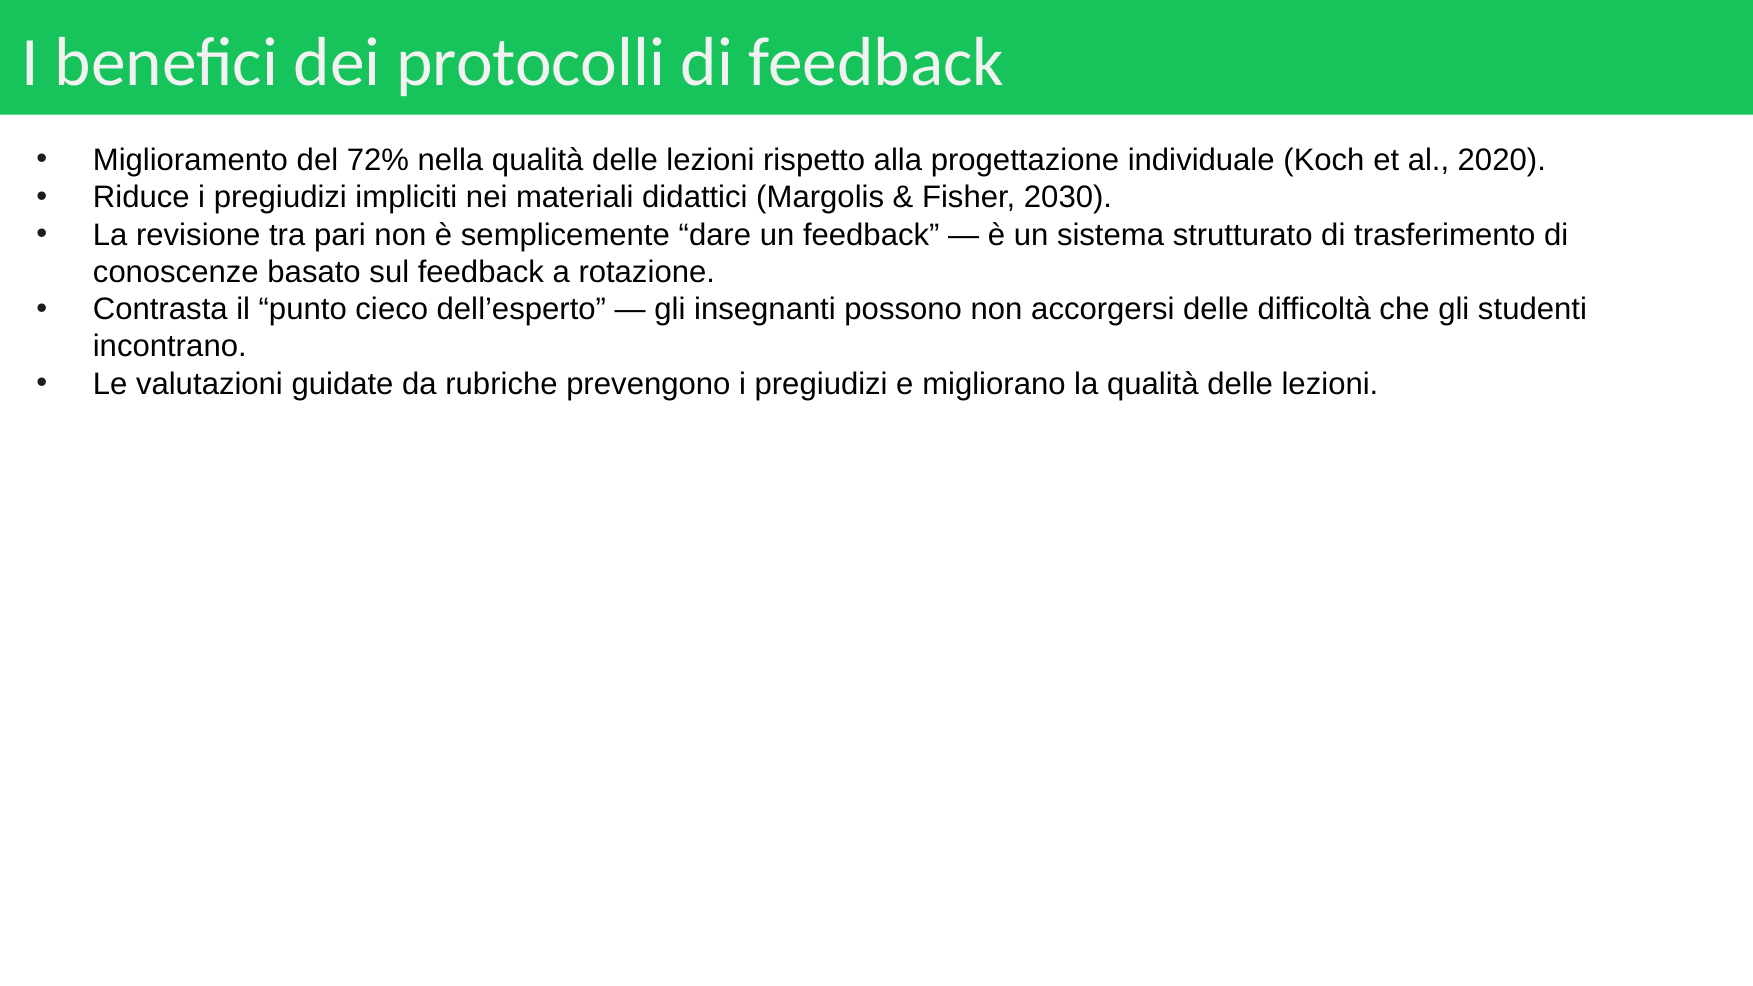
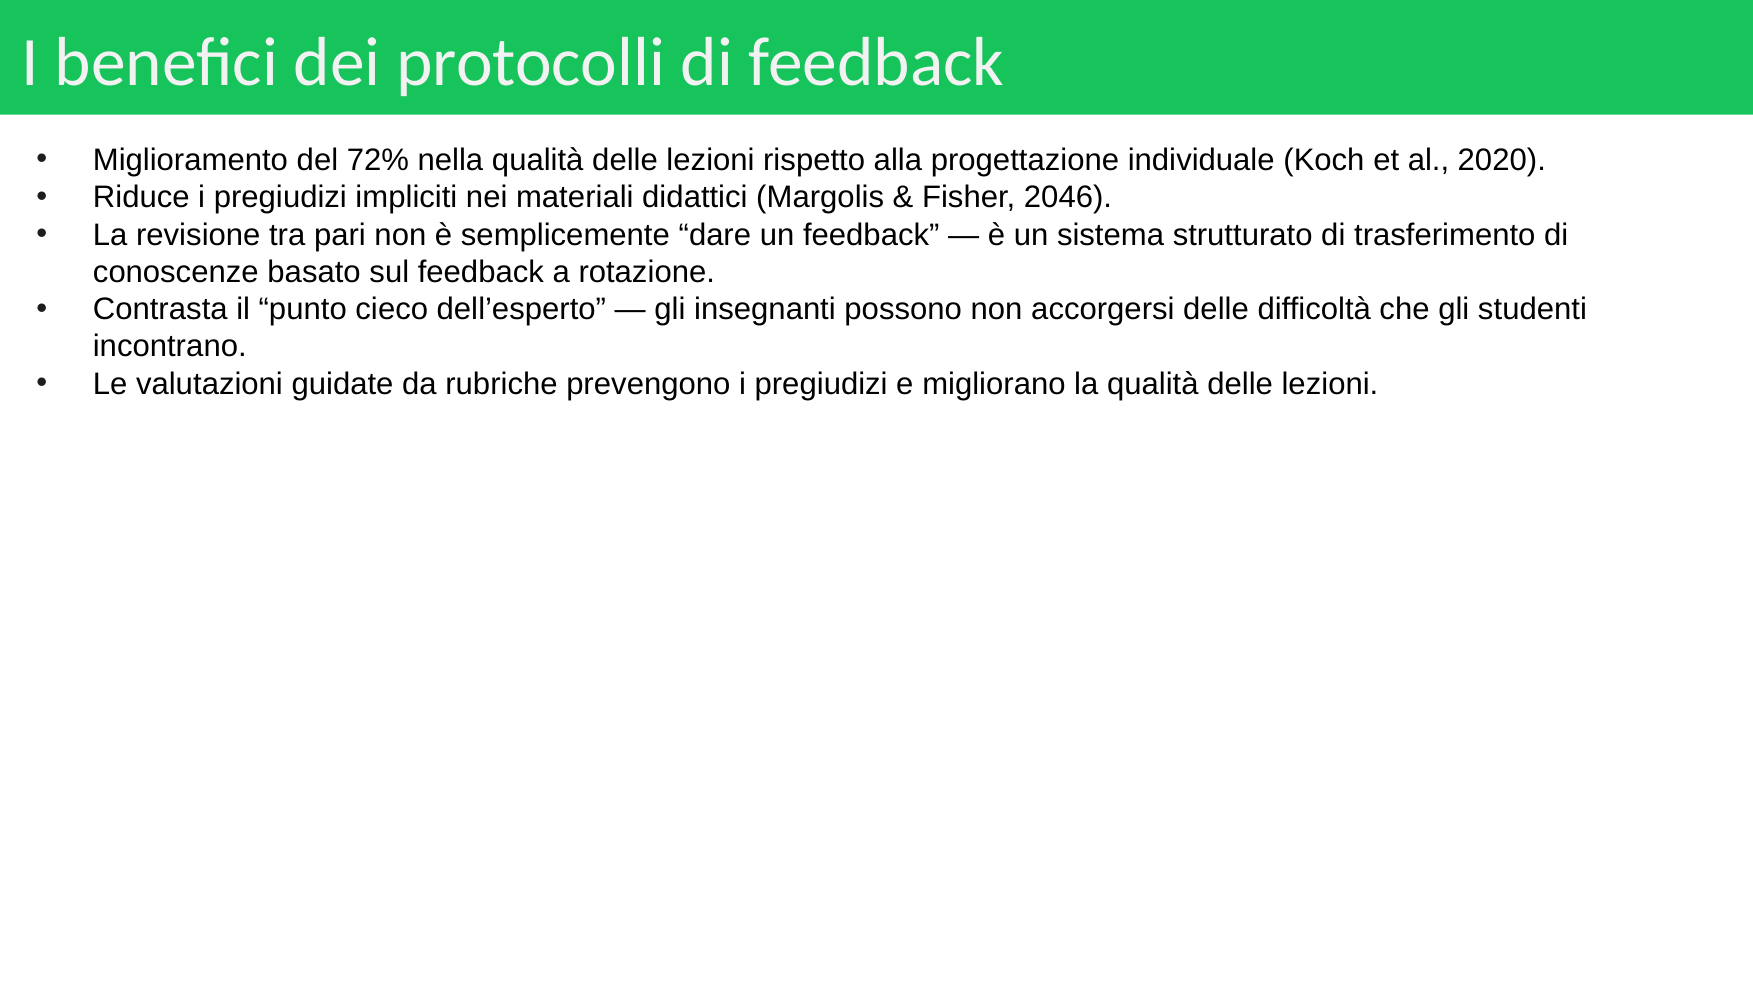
2030: 2030 -> 2046 (1068, 198)
